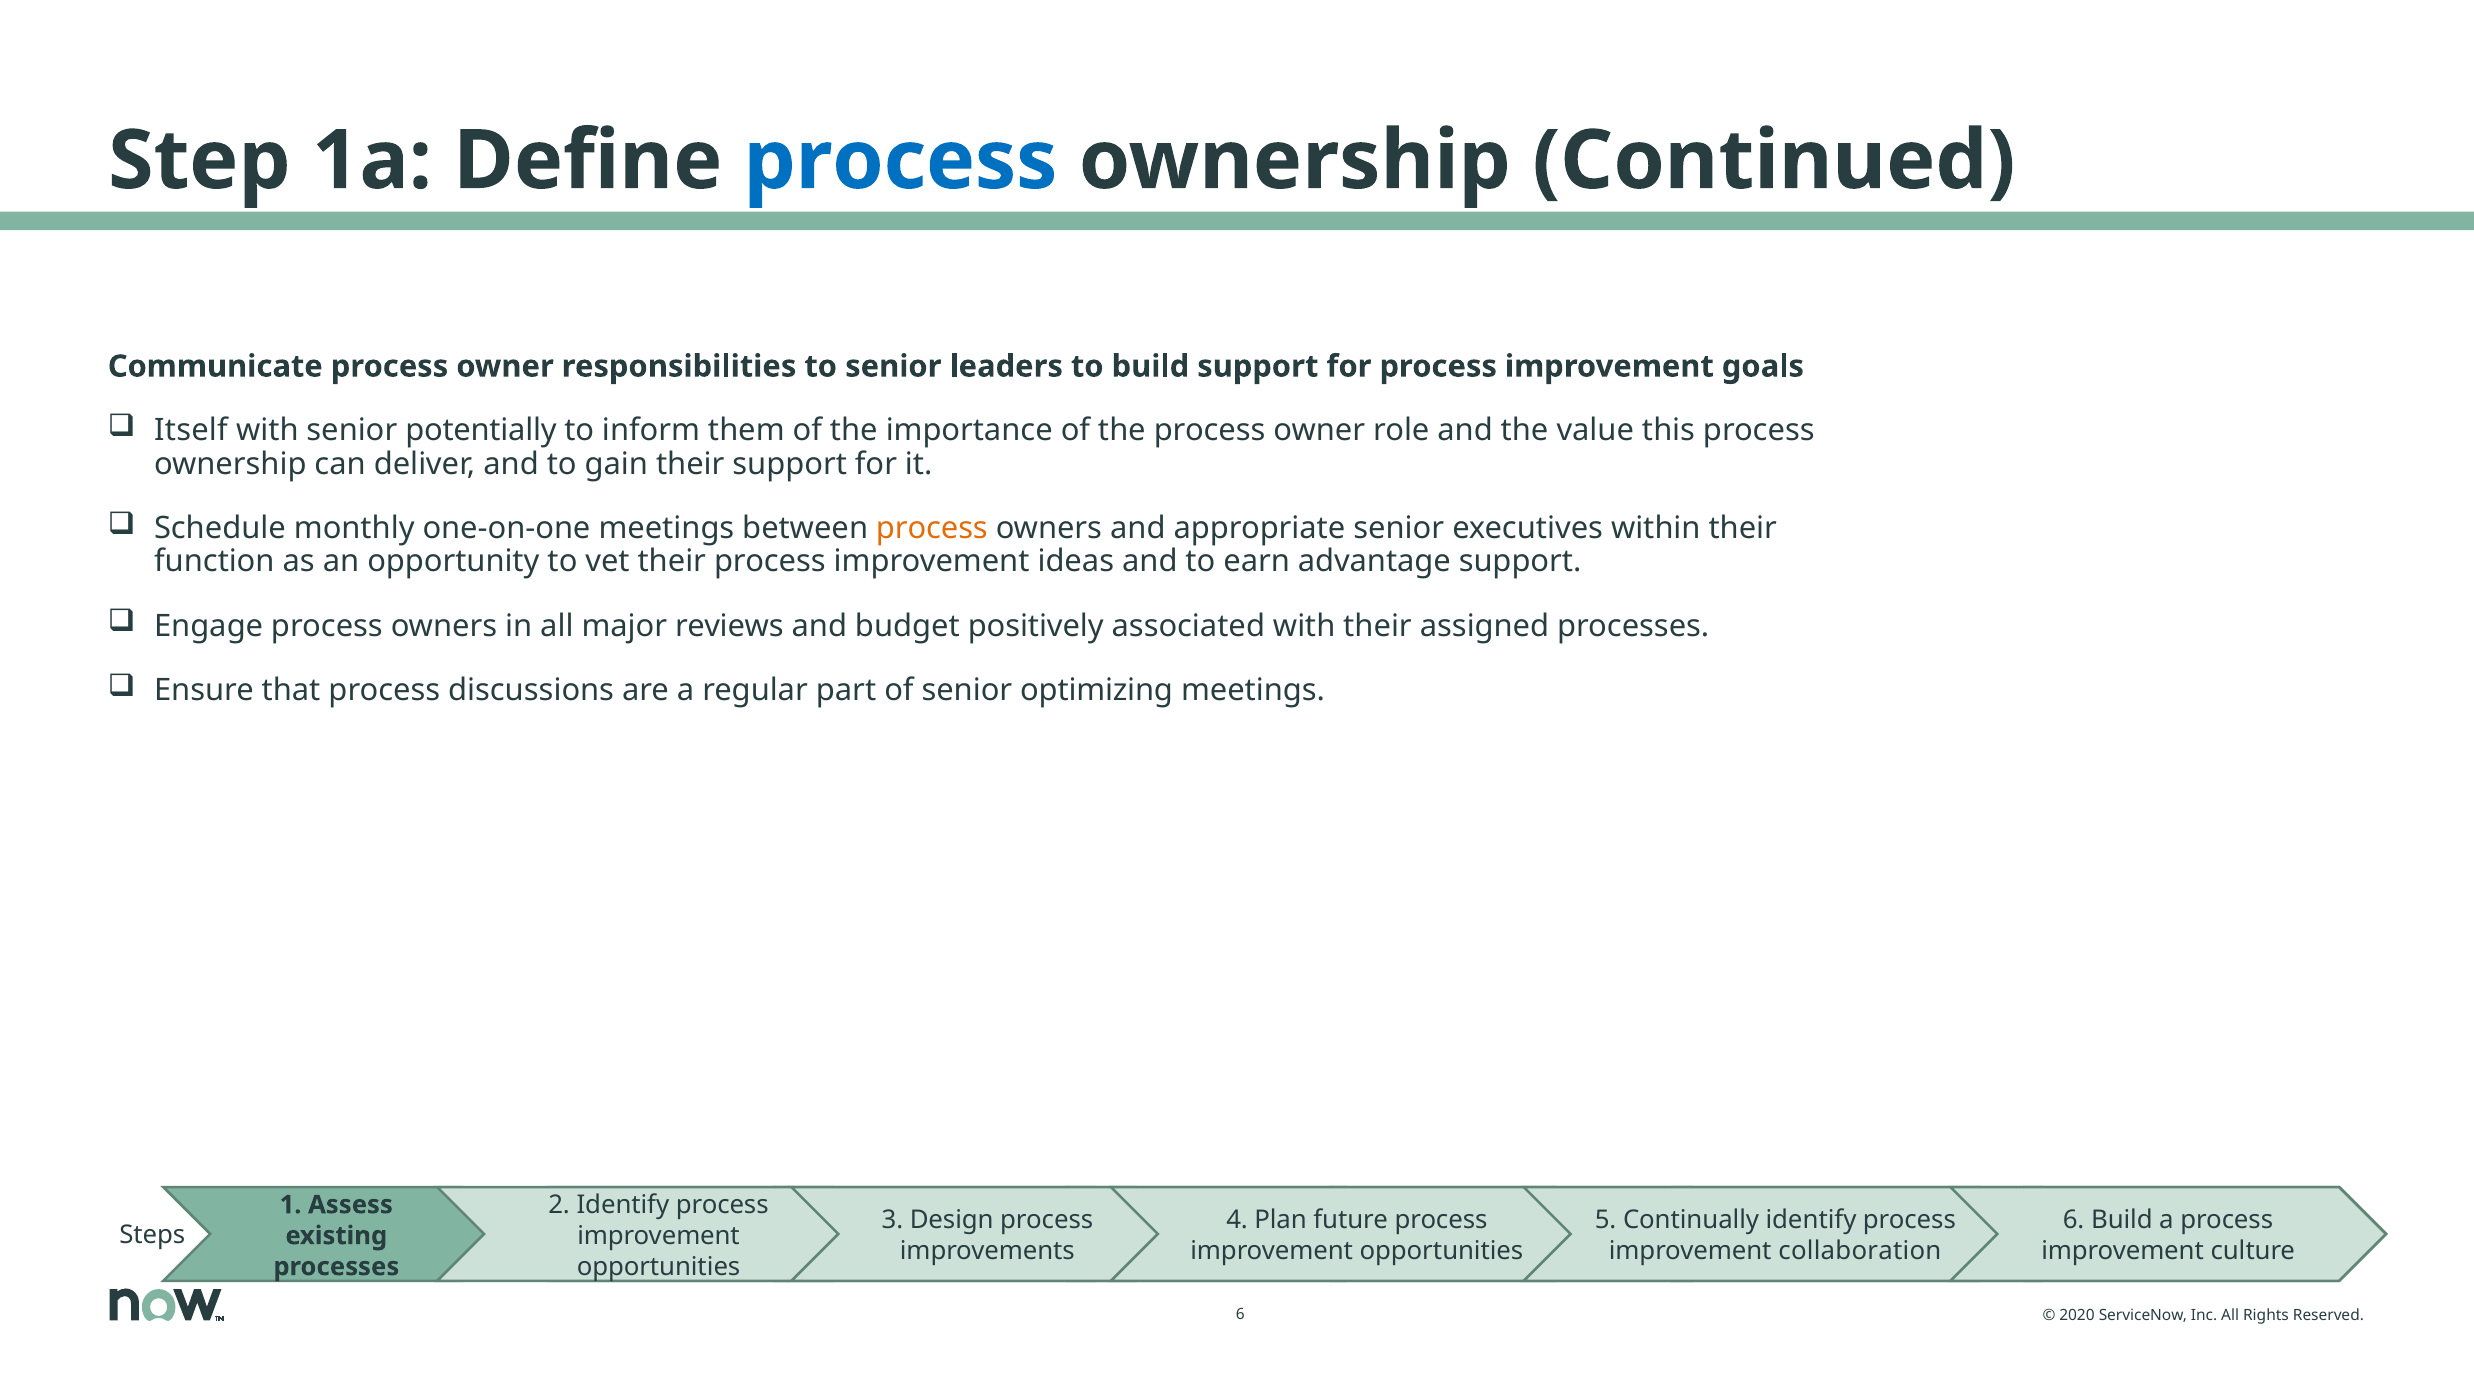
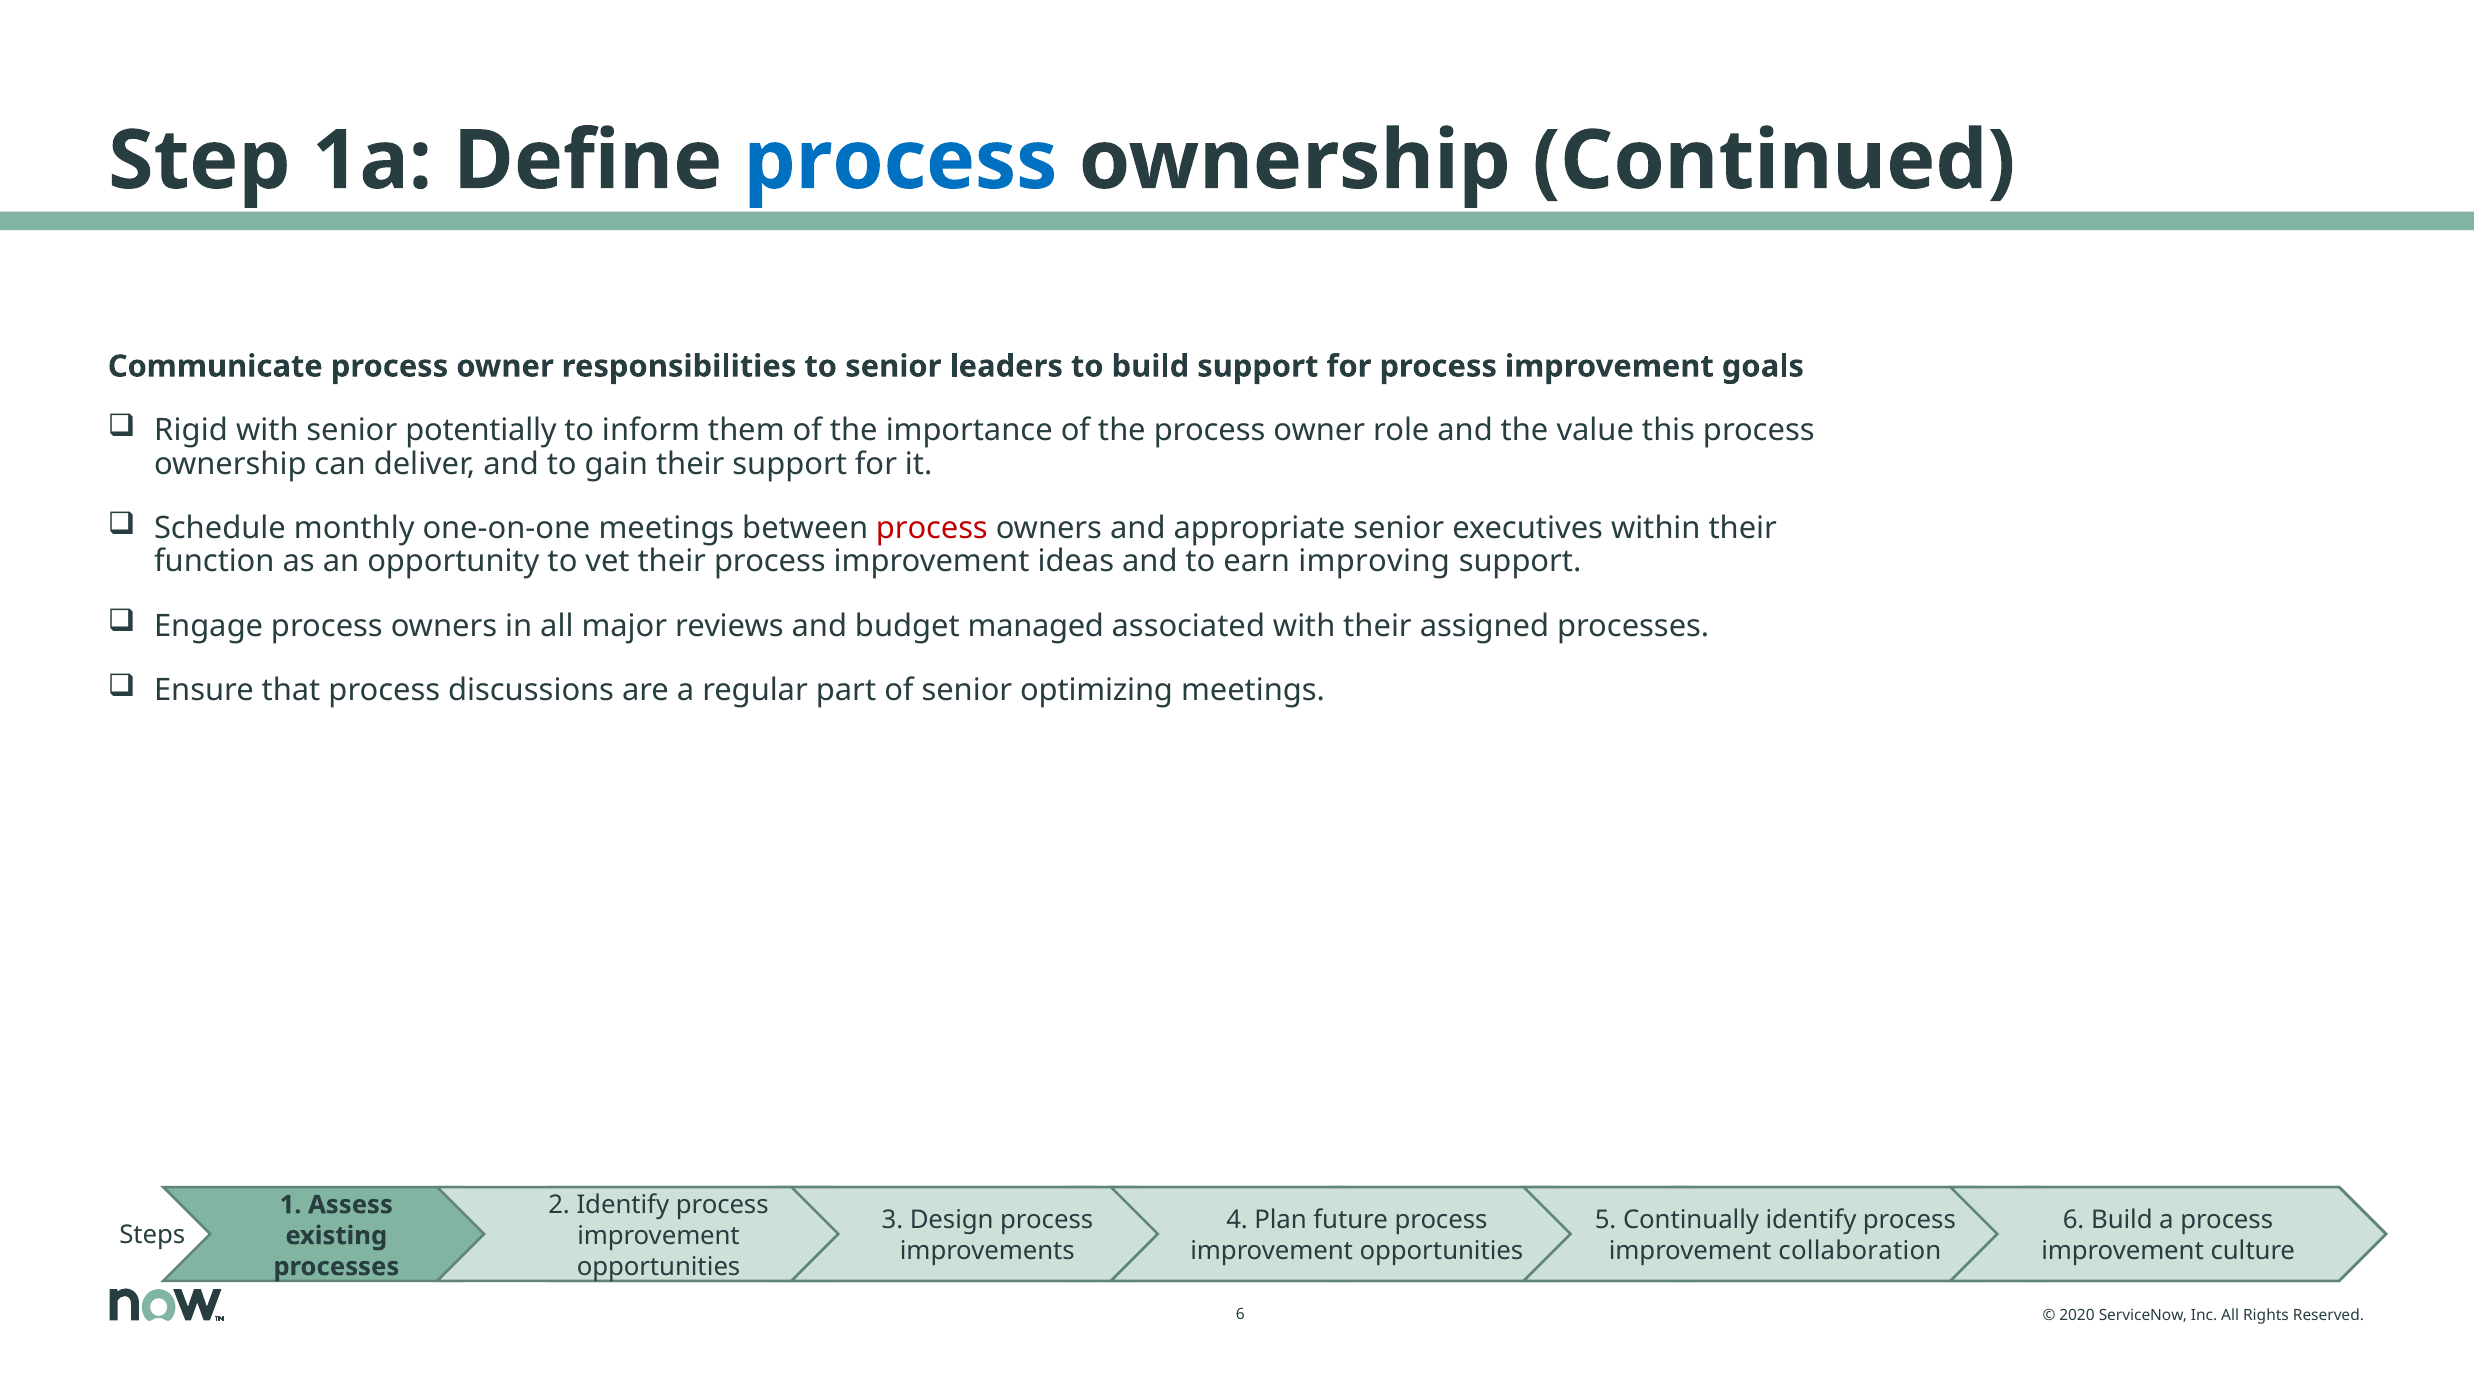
Itself: Itself -> Rigid (191, 431)
process colour: orange -> red (932, 528)
advantage: advantage -> improving (1374, 562)
positively: positively -> managed (1036, 626)
